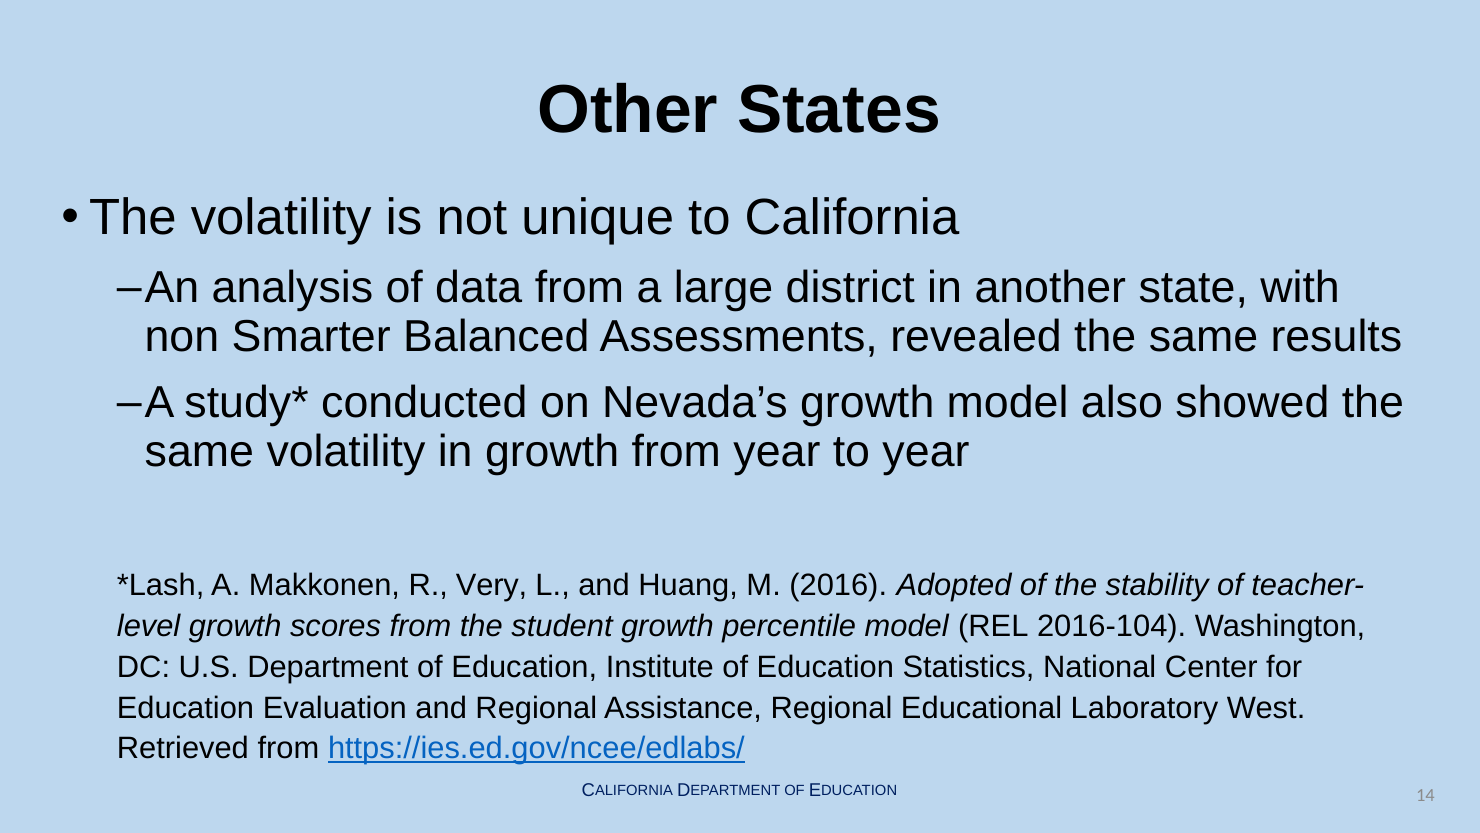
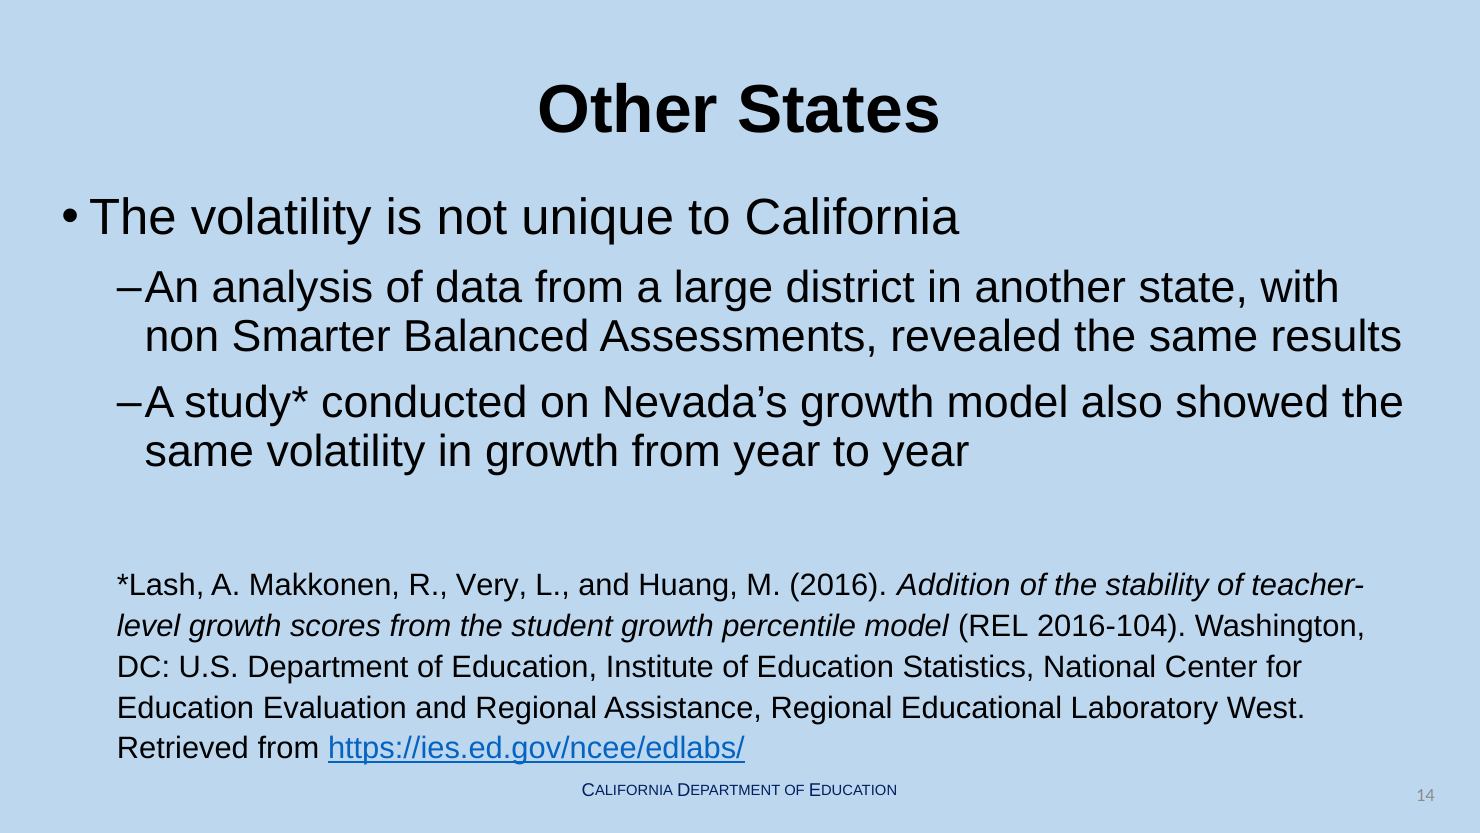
Adopted: Adopted -> Addition (954, 585)
